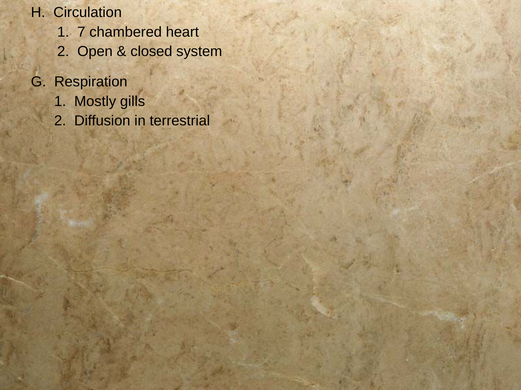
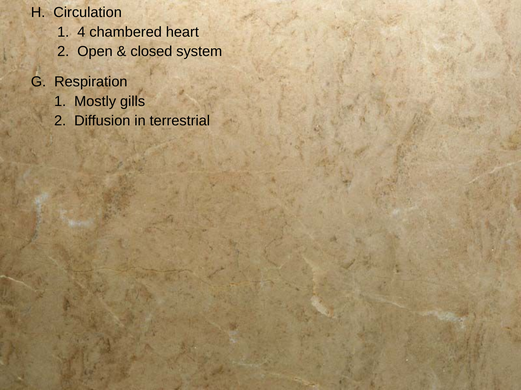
7: 7 -> 4 (81, 32)
